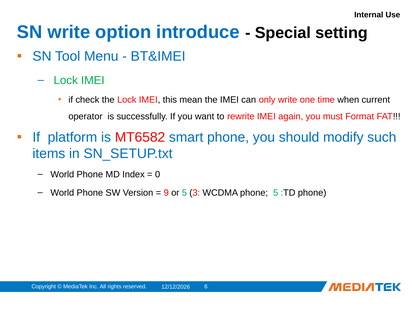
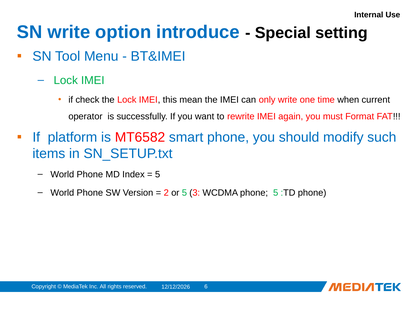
0: 0 -> 5 (158, 175)
9: 9 -> 2 (166, 193)
